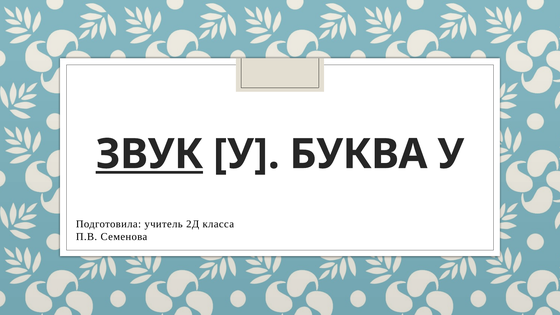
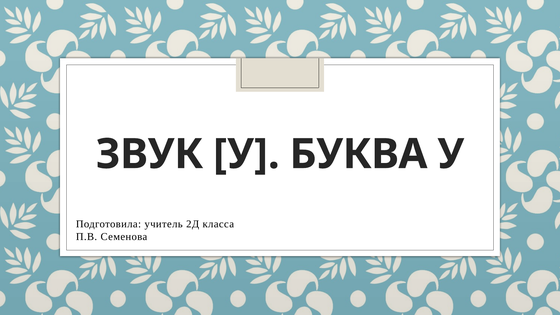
ЗВУК underline: present -> none (149, 154)
